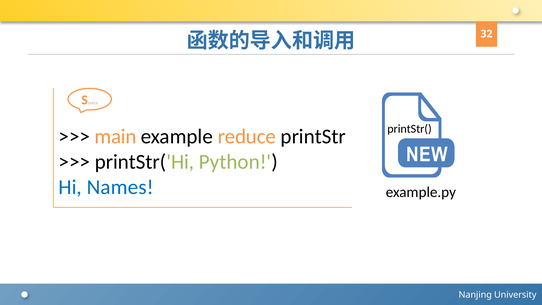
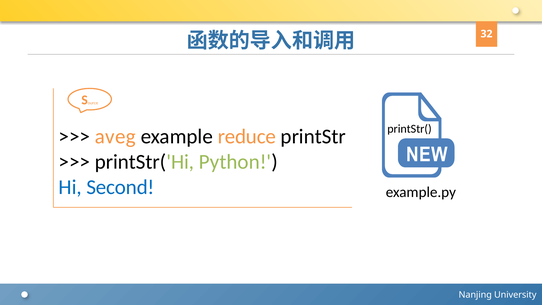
main: main -> aveg (115, 137)
Names: Names -> Second (120, 187)
